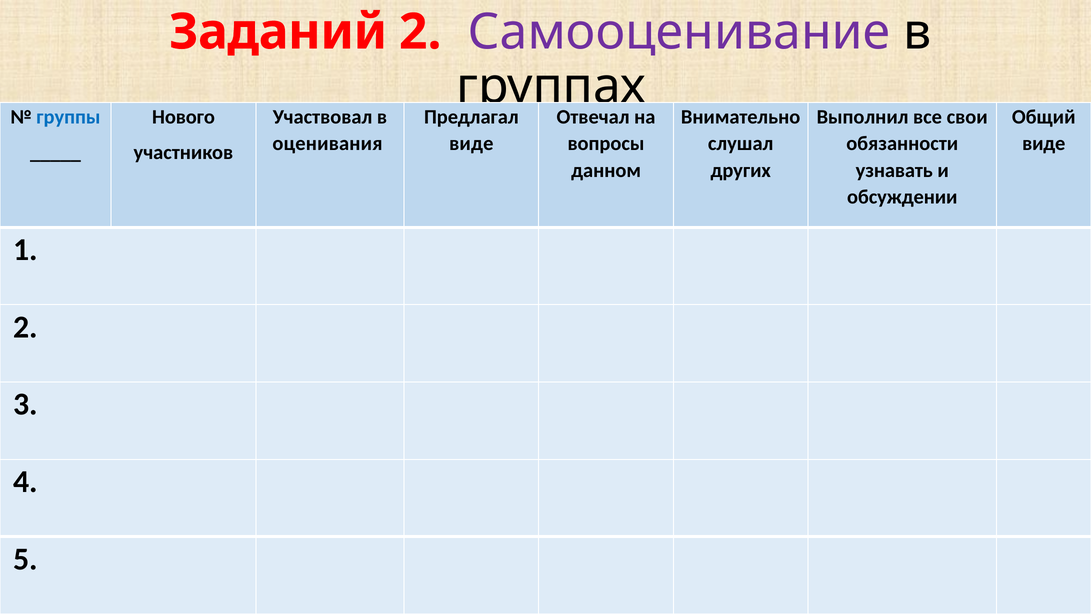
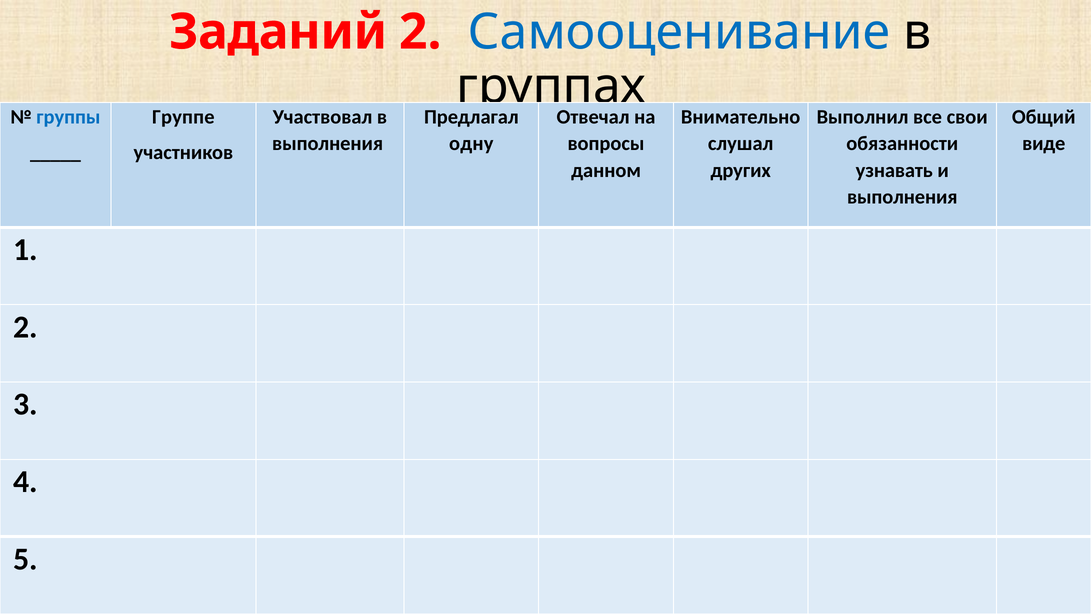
Самооценивание colour: purple -> blue (679, 32)
Нового: Нового -> Группе (183, 117)
оценивания: оценивания -> выполнения (328, 143)
виде: виде -> одну (471, 143)
обсуждении: обсуждении -> выполнения (902, 197)
